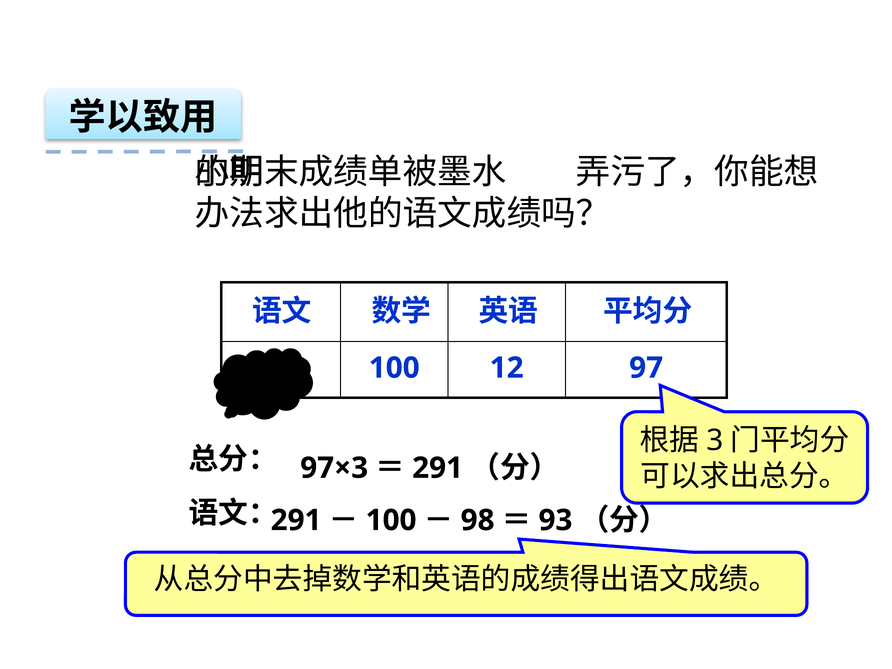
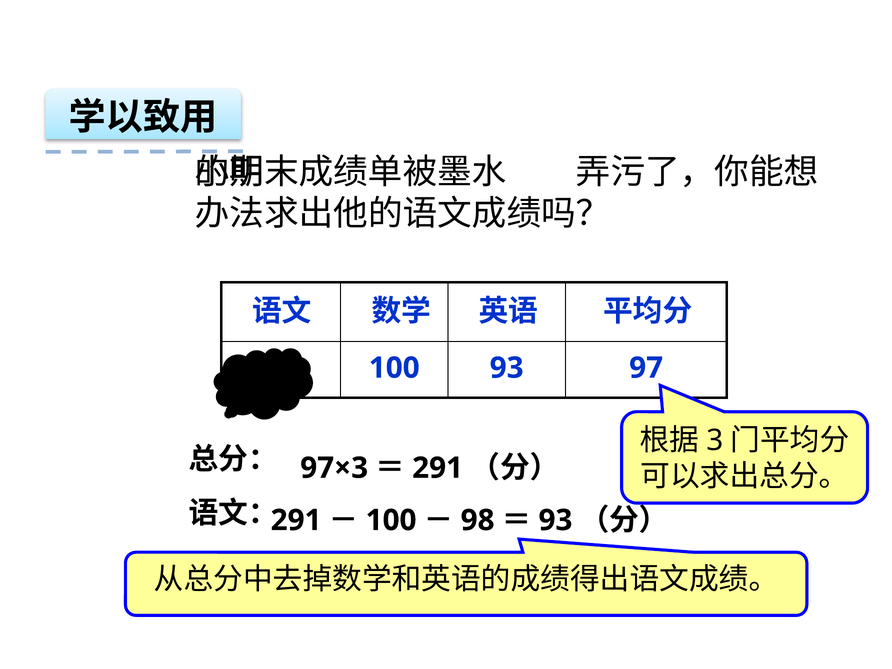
100 12: 12 -> 93 (507, 368)
